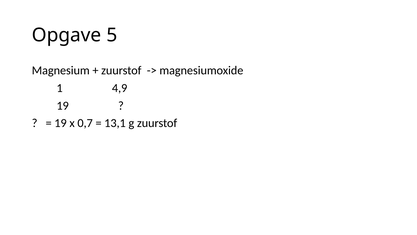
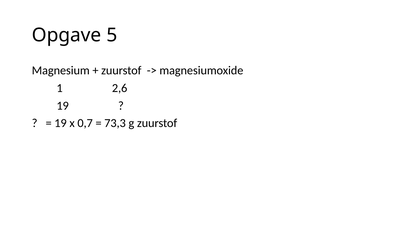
4,9: 4,9 -> 2,6 (120, 88)
13,1: 13,1 -> 73,3 (115, 123)
